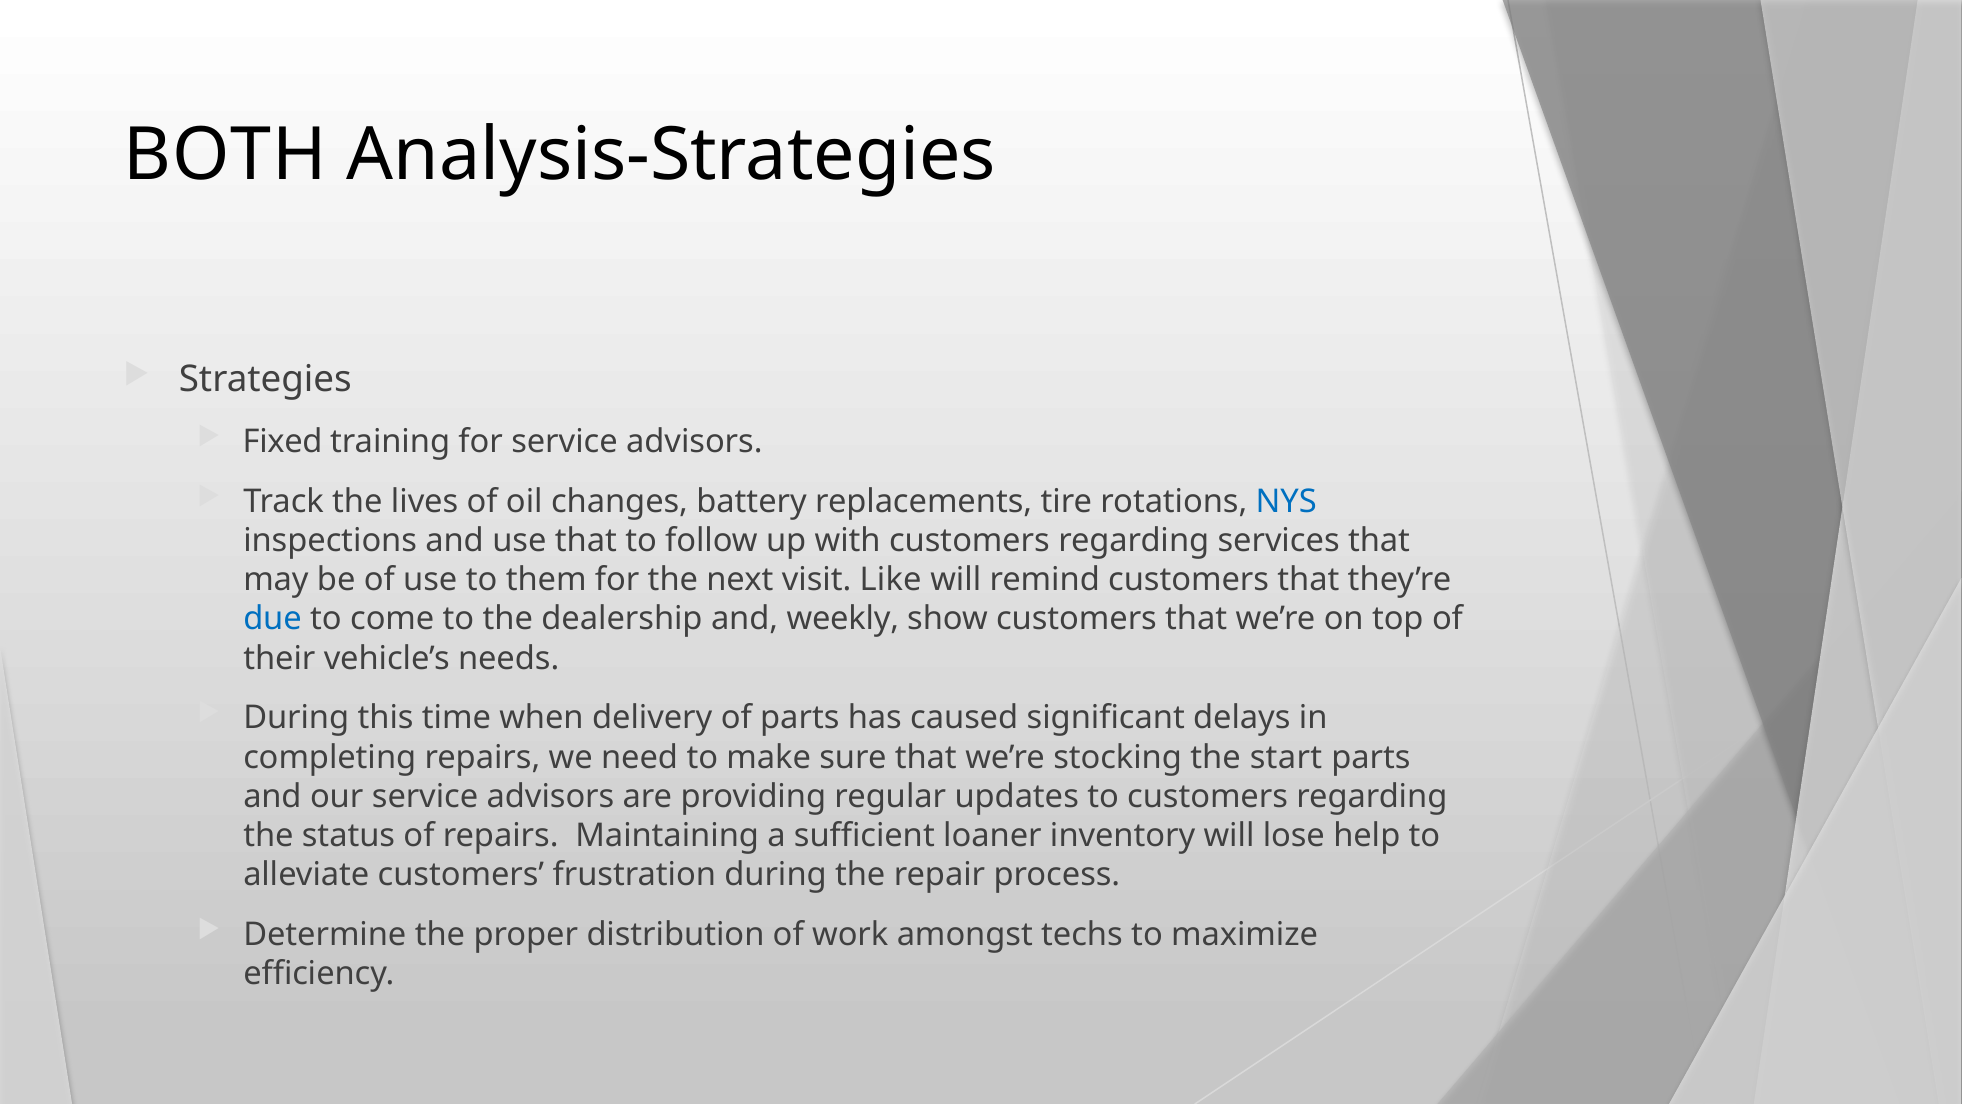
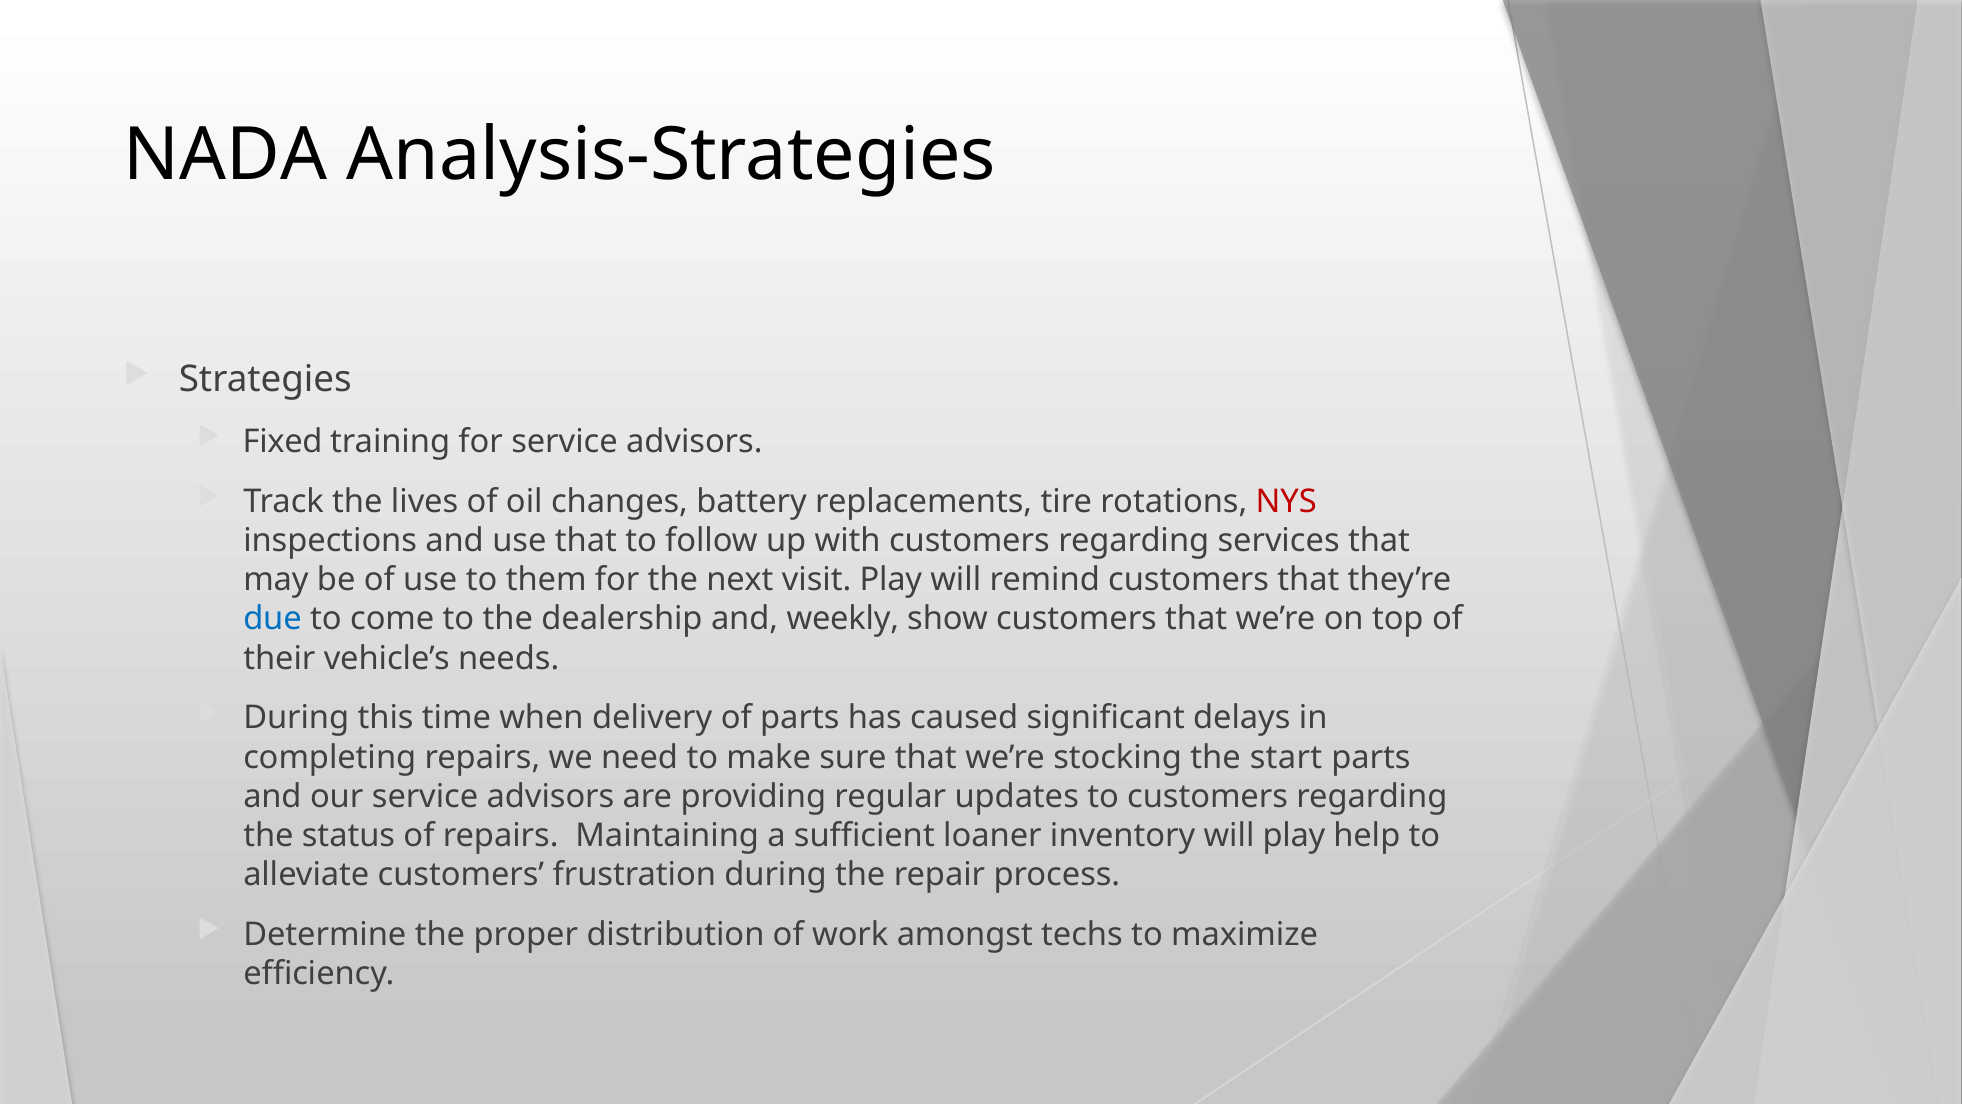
BOTH: BOTH -> NADA (226, 155)
NYS colour: blue -> red (1286, 501)
visit Like: Like -> Play (891, 580)
will lose: lose -> play (1294, 835)
